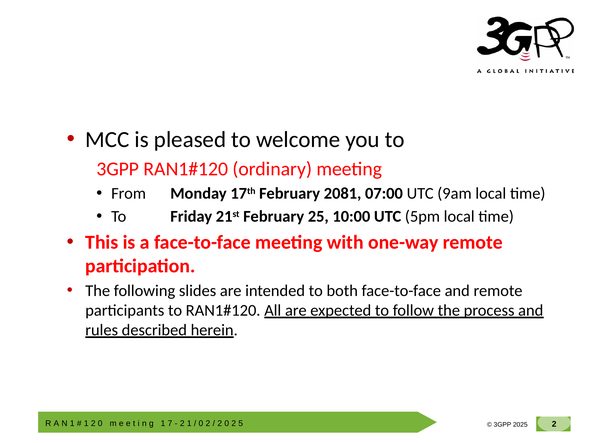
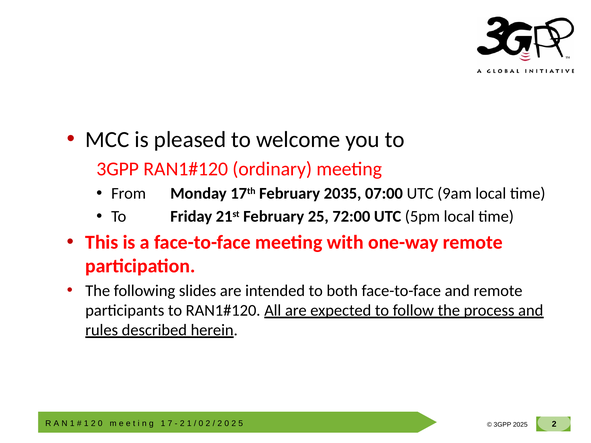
2081: 2081 -> 2035 (343, 194)
10:00: 10:00 -> 72:00 (351, 217)
